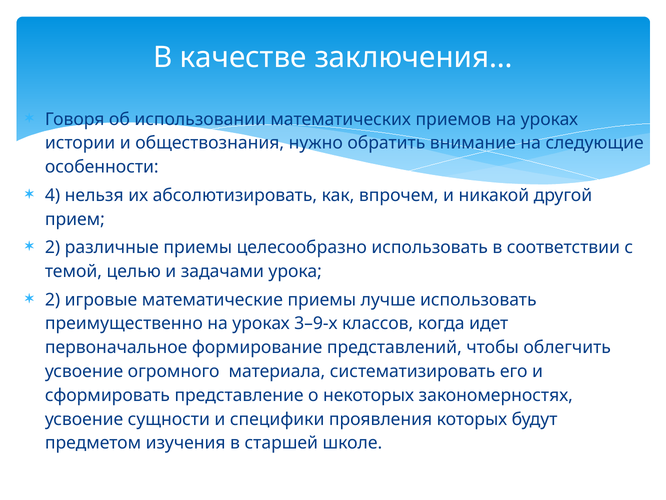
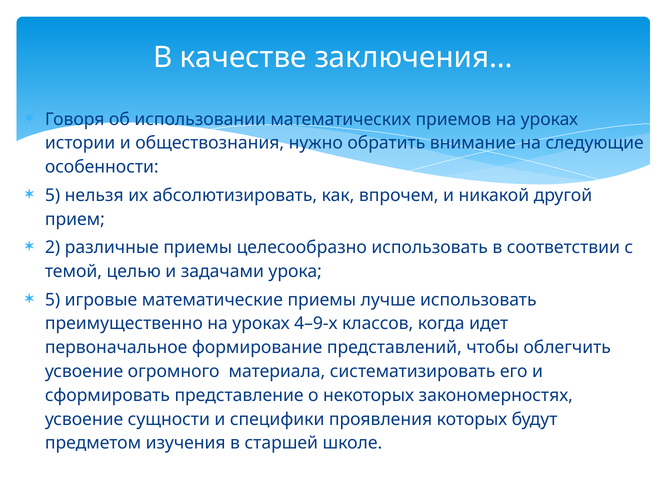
4: 4 -> 5 (53, 195)
2: 2 -> 5 (53, 299)
3–9-х: 3–9-х -> 4–9-х (316, 323)
